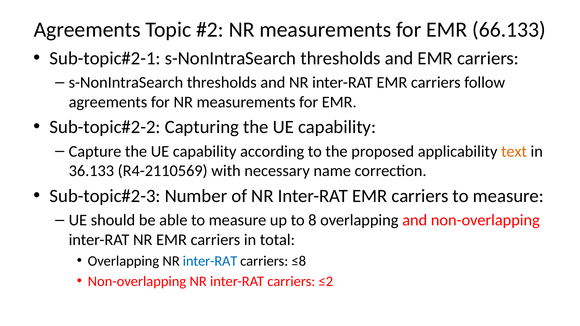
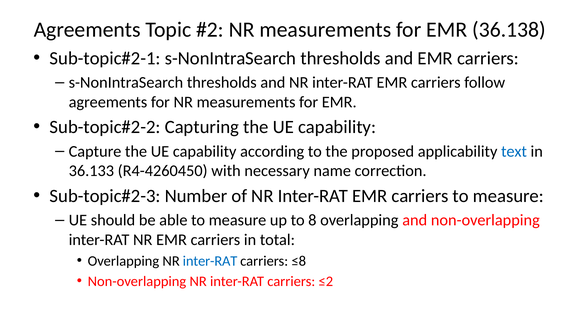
66.133: 66.133 -> 36.138 (509, 30)
text colour: orange -> blue (514, 151)
R4-2110569: R4-2110569 -> R4-4260450 (163, 171)
